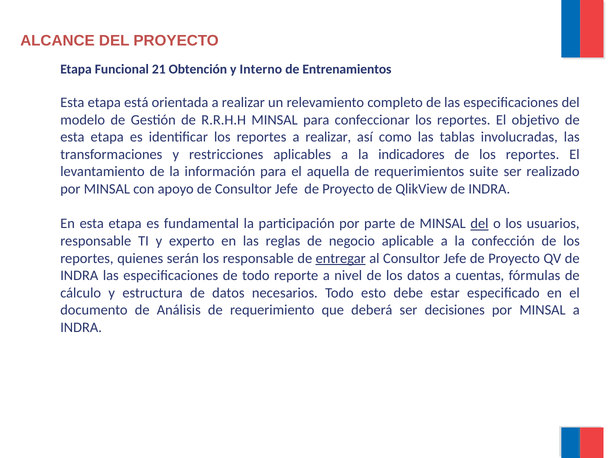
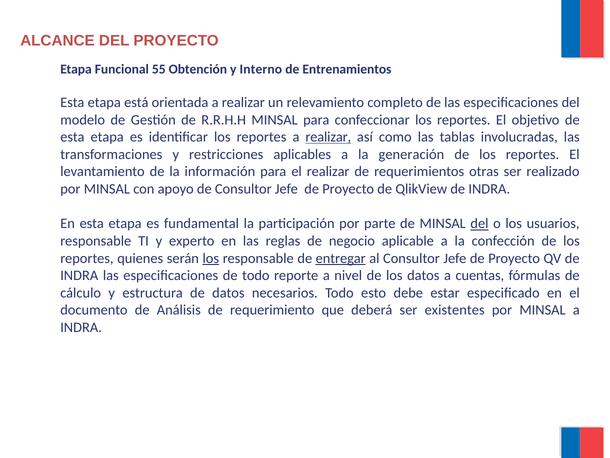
21: 21 -> 55 (159, 69)
realizar underline: none -> present (328, 137)
indicadores: indicadores -> generación (411, 154)
el aquella: aquella -> realizar (328, 172)
suite: suite -> otras (484, 172)
los underline: none -> present (211, 258)
decisiones: decisiones -> existentes (455, 310)
